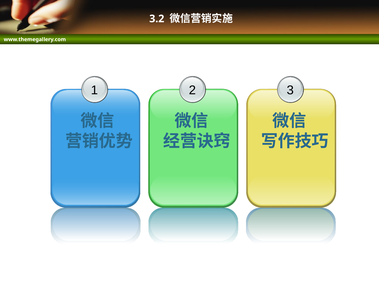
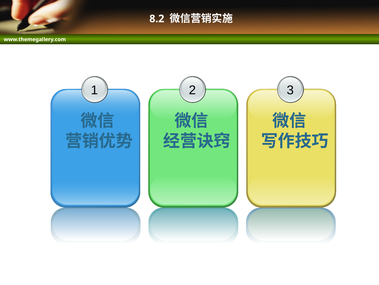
3.2: 3.2 -> 8.2 (157, 19)
